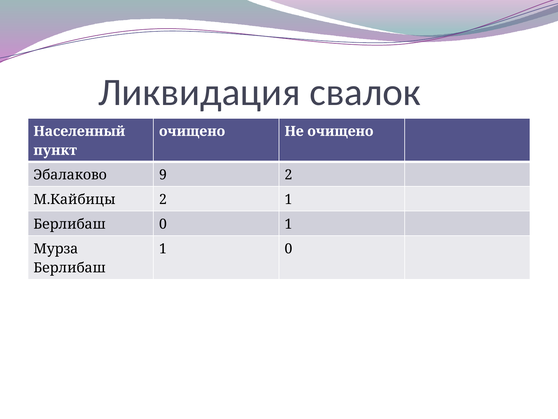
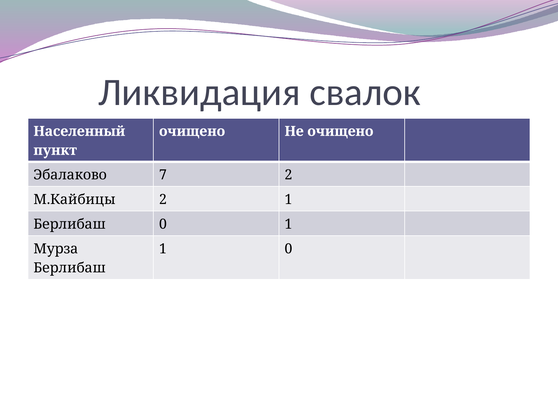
9: 9 -> 7 (163, 175)
